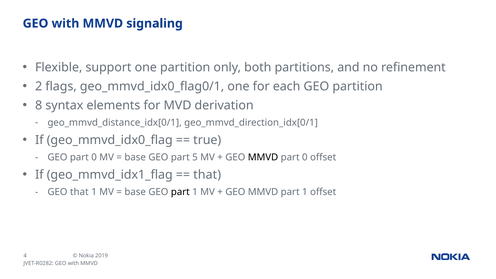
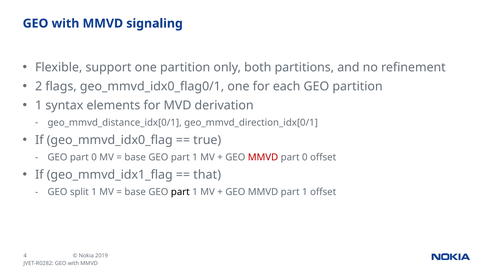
8: 8 -> 1 (39, 105)
5: 5 -> 1 (195, 157)
MMVD colour: black -> red (263, 157)
GEO that: that -> split (79, 192)
